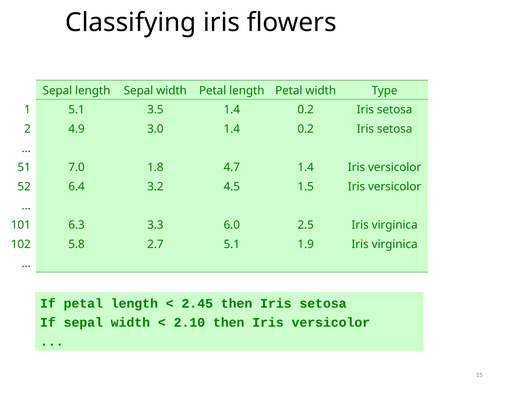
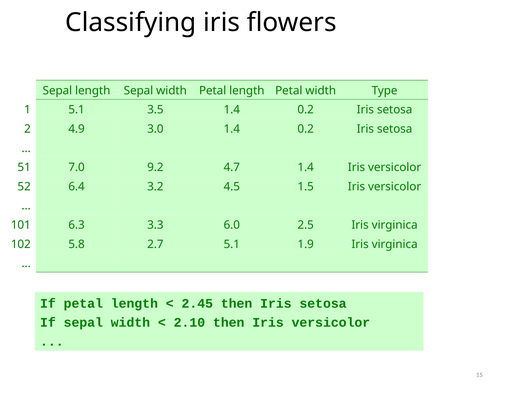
1.8: 1.8 -> 9.2 (155, 167)
